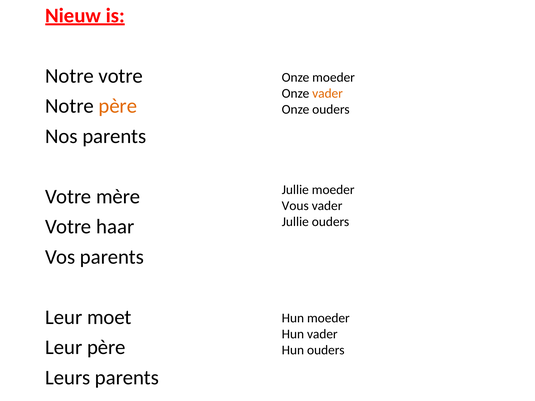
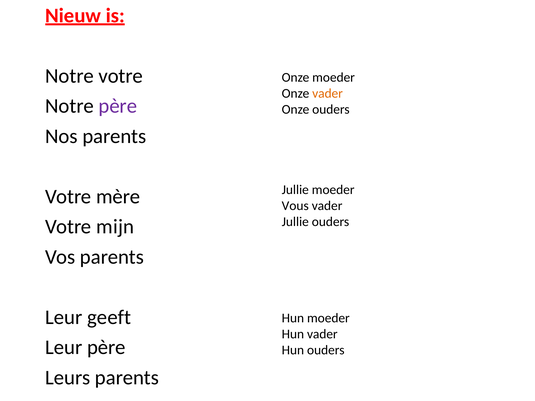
père colour: orange -> purple (118, 106)
haar: haar -> mijn (115, 227)
moet: moet -> geeft (109, 317)
